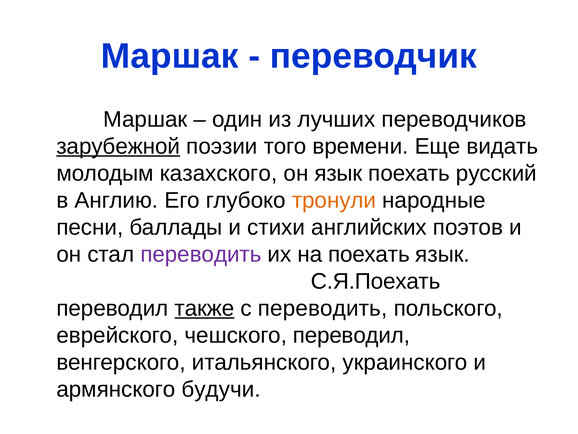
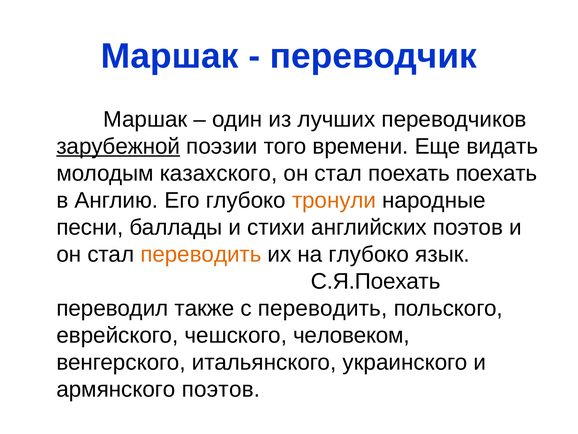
язык: язык -> стал (338, 173)
поехать русский: русский -> поехать (496, 173)
переводить colour: purple -> orange (201, 254)
на поехать: поехать -> глубоко (369, 254)
также underline: present -> none (204, 308)
чешского переводил: переводил -> человеком (351, 335)
армянского будучи: будучи -> поэтов (221, 389)
